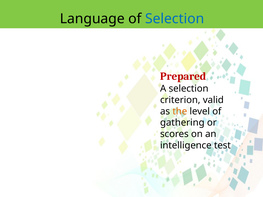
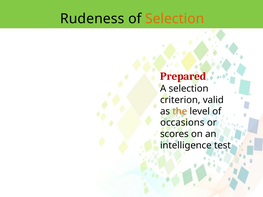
Language: Language -> Rudeness (92, 19)
Selection colour: blue -> orange (175, 19)
gathering: gathering -> occasions (182, 123)
